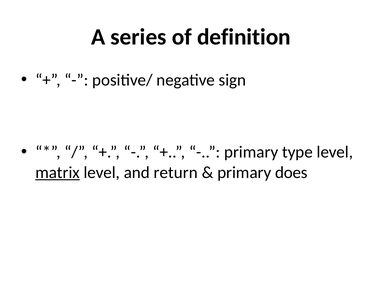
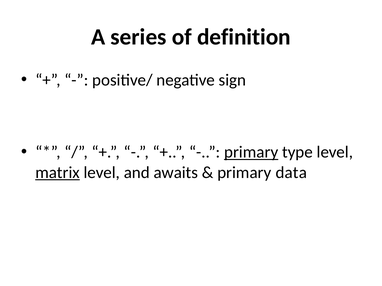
primary underline: none -> present (251, 152)
return: return -> awaits (176, 173)
does: does -> data (291, 173)
